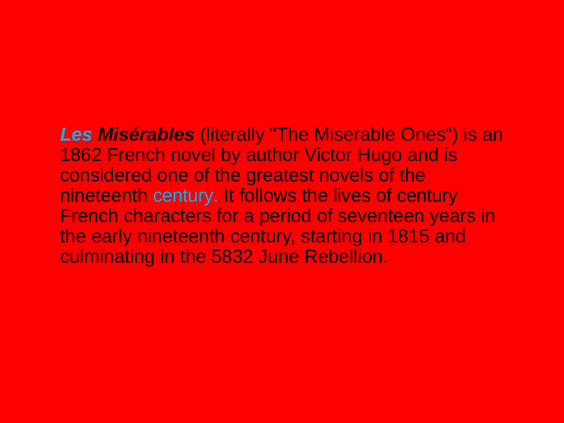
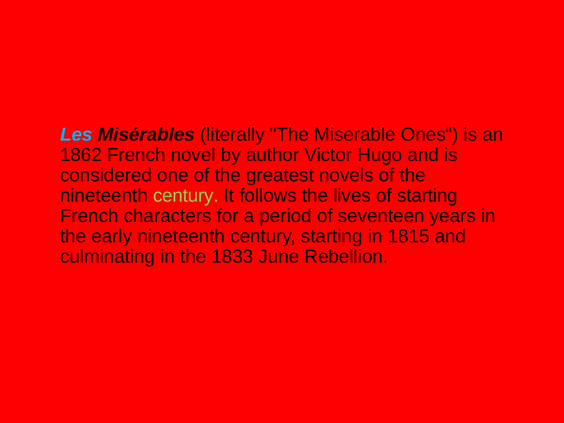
century colour: light blue -> light green (186, 196)
of century: century -> starting (427, 196)
5832: 5832 -> 1833 (232, 257)
